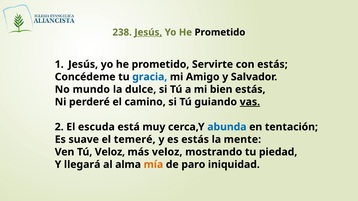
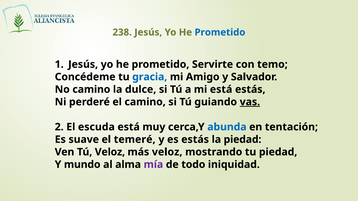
Jesús underline: present -> none (148, 32)
Prometido colour: black -> blue (220, 32)
con estás: estás -> temo (272, 64)
No mundo: mundo -> camino (91, 90)
mi bien: bien -> está (221, 90)
la mente: mente -> piedad (242, 140)
llegará: llegará -> mundo (82, 165)
mía colour: orange -> purple (153, 165)
paro: paro -> todo (193, 165)
